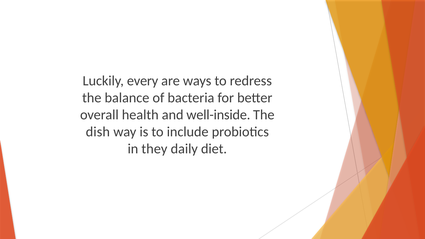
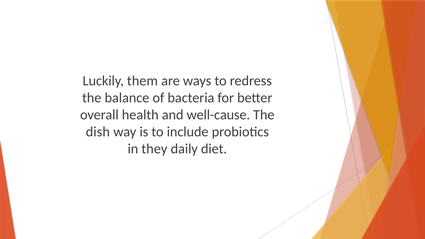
every: every -> them (142, 81)
well-inside: well-inside -> well-cause (218, 115)
